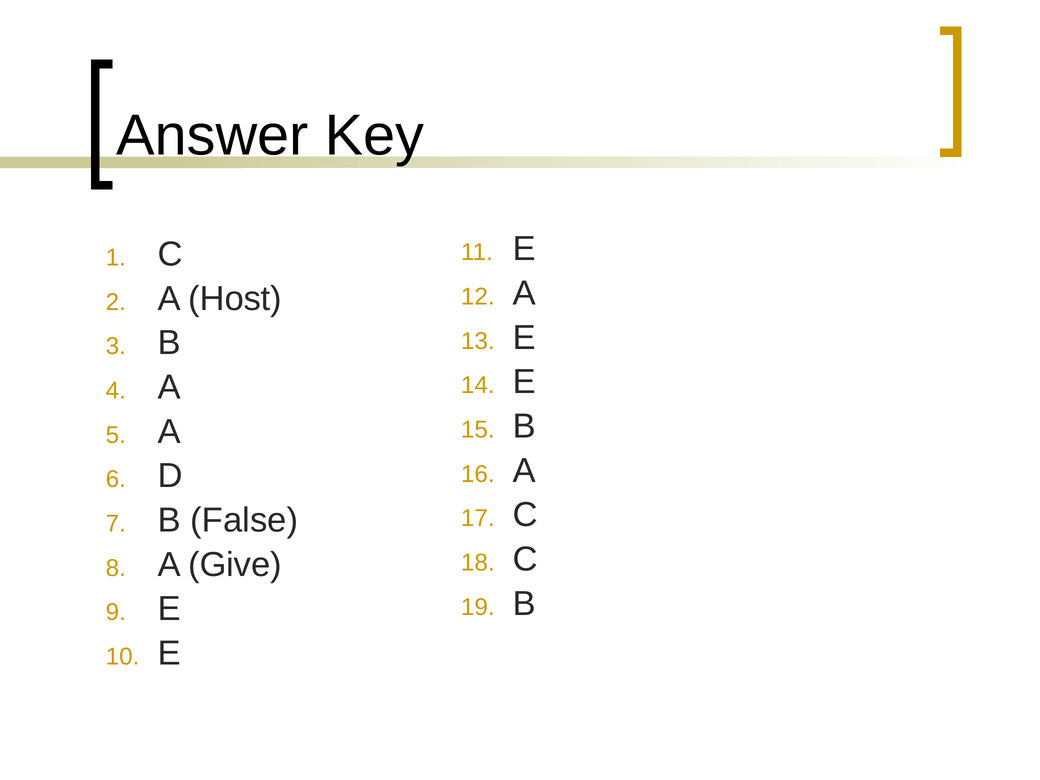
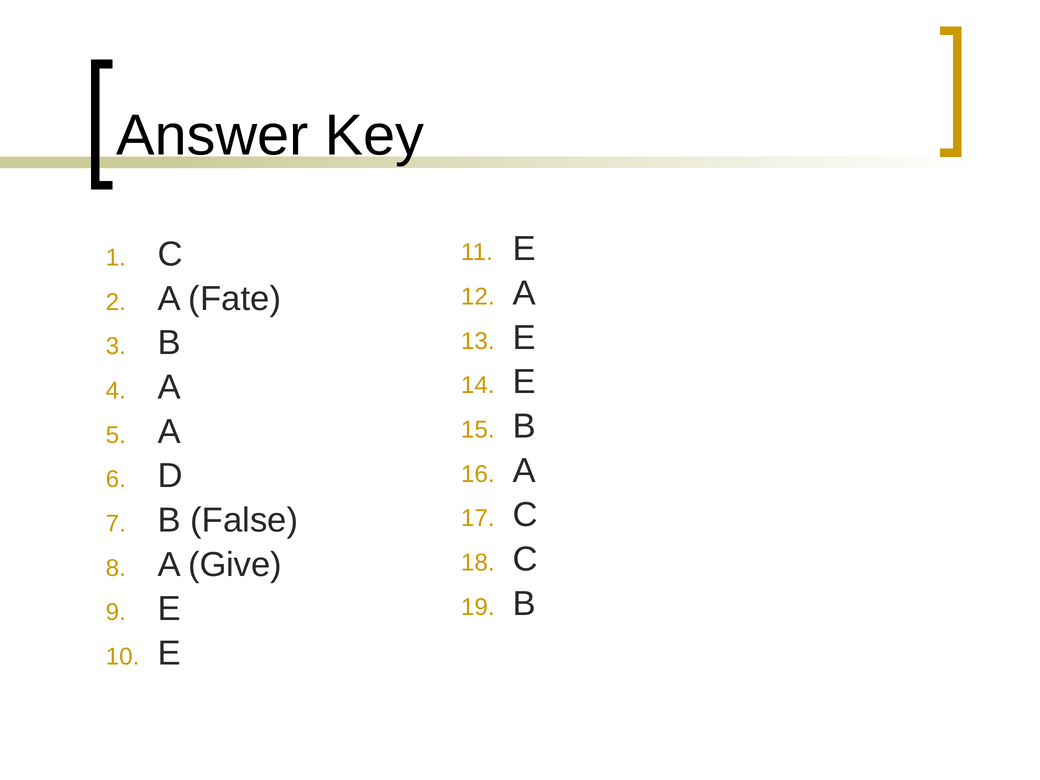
Host: Host -> Fate (235, 299)
